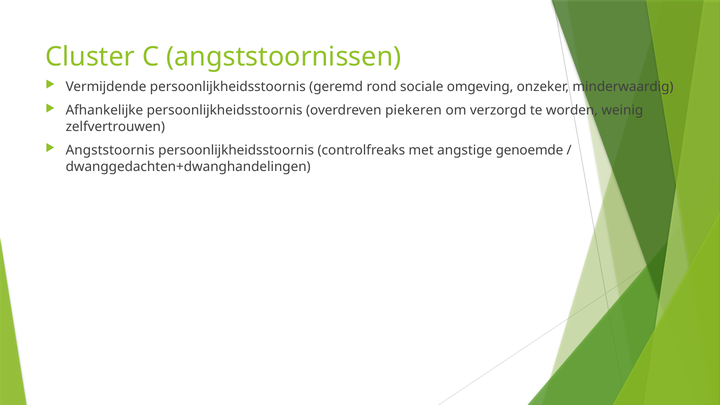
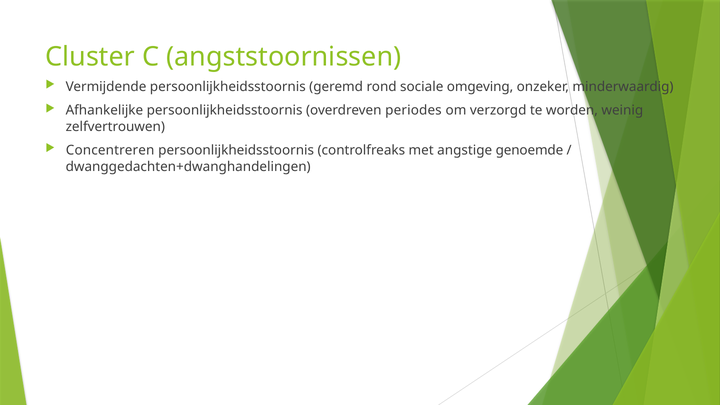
piekeren: piekeren -> periodes (413, 110)
Angststoornis: Angststoornis -> Concentreren (110, 150)
